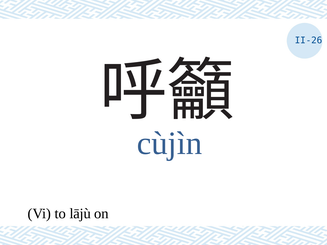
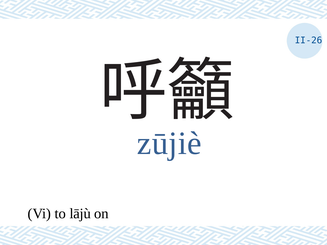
cùjìn: cùjìn -> zūjiè (169, 143)
